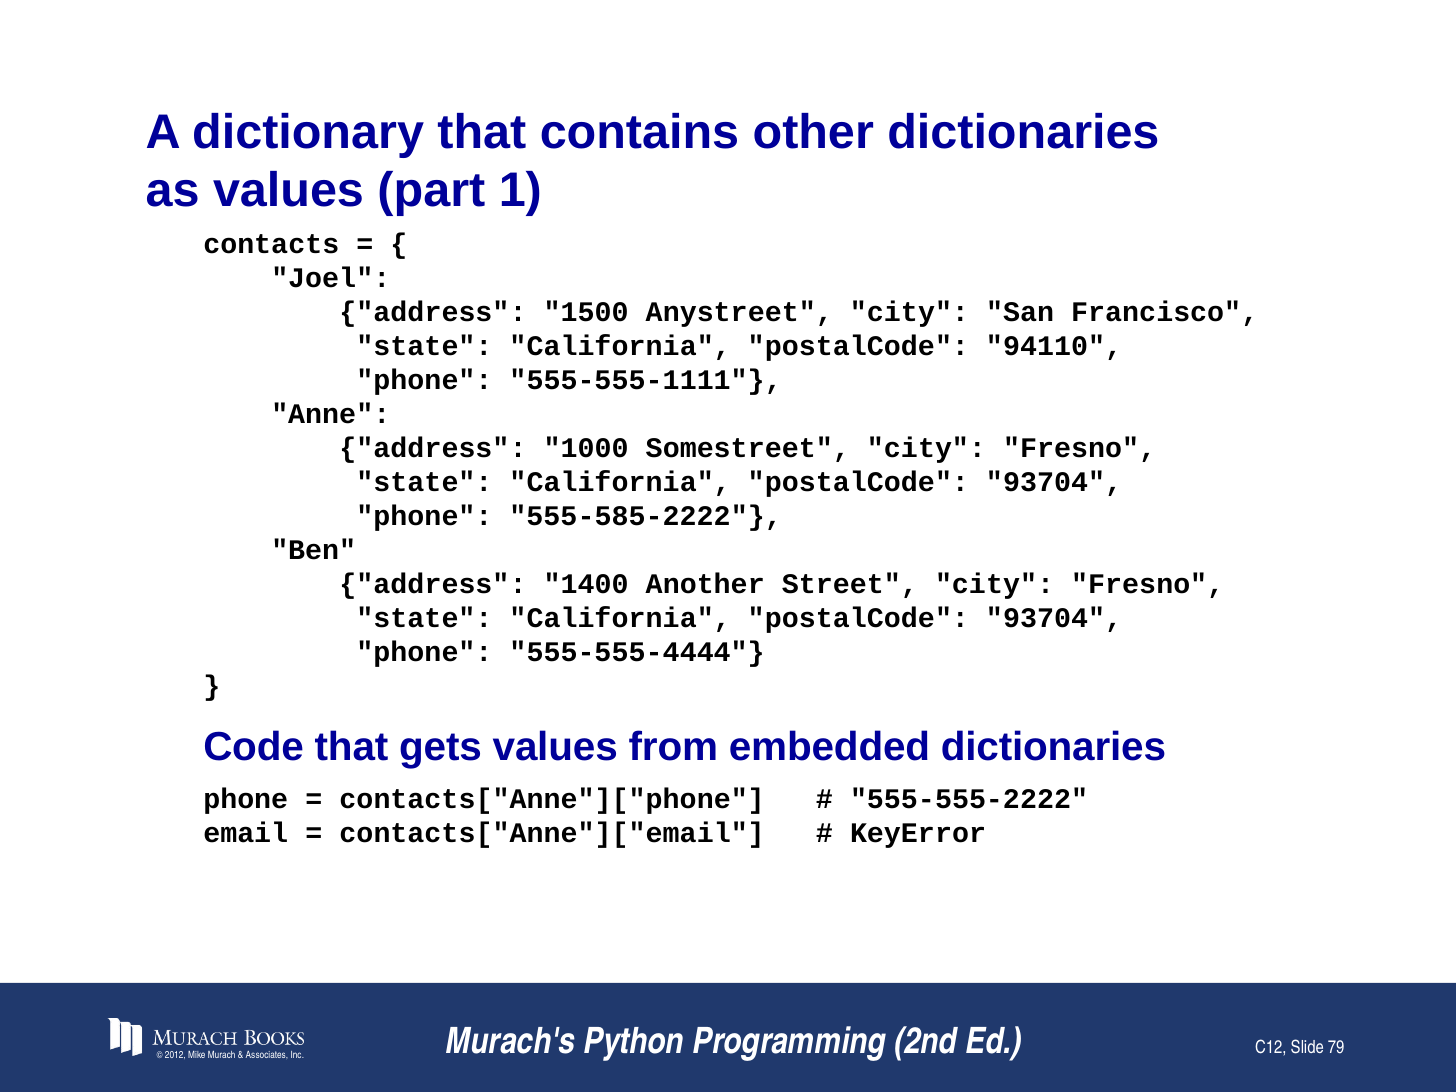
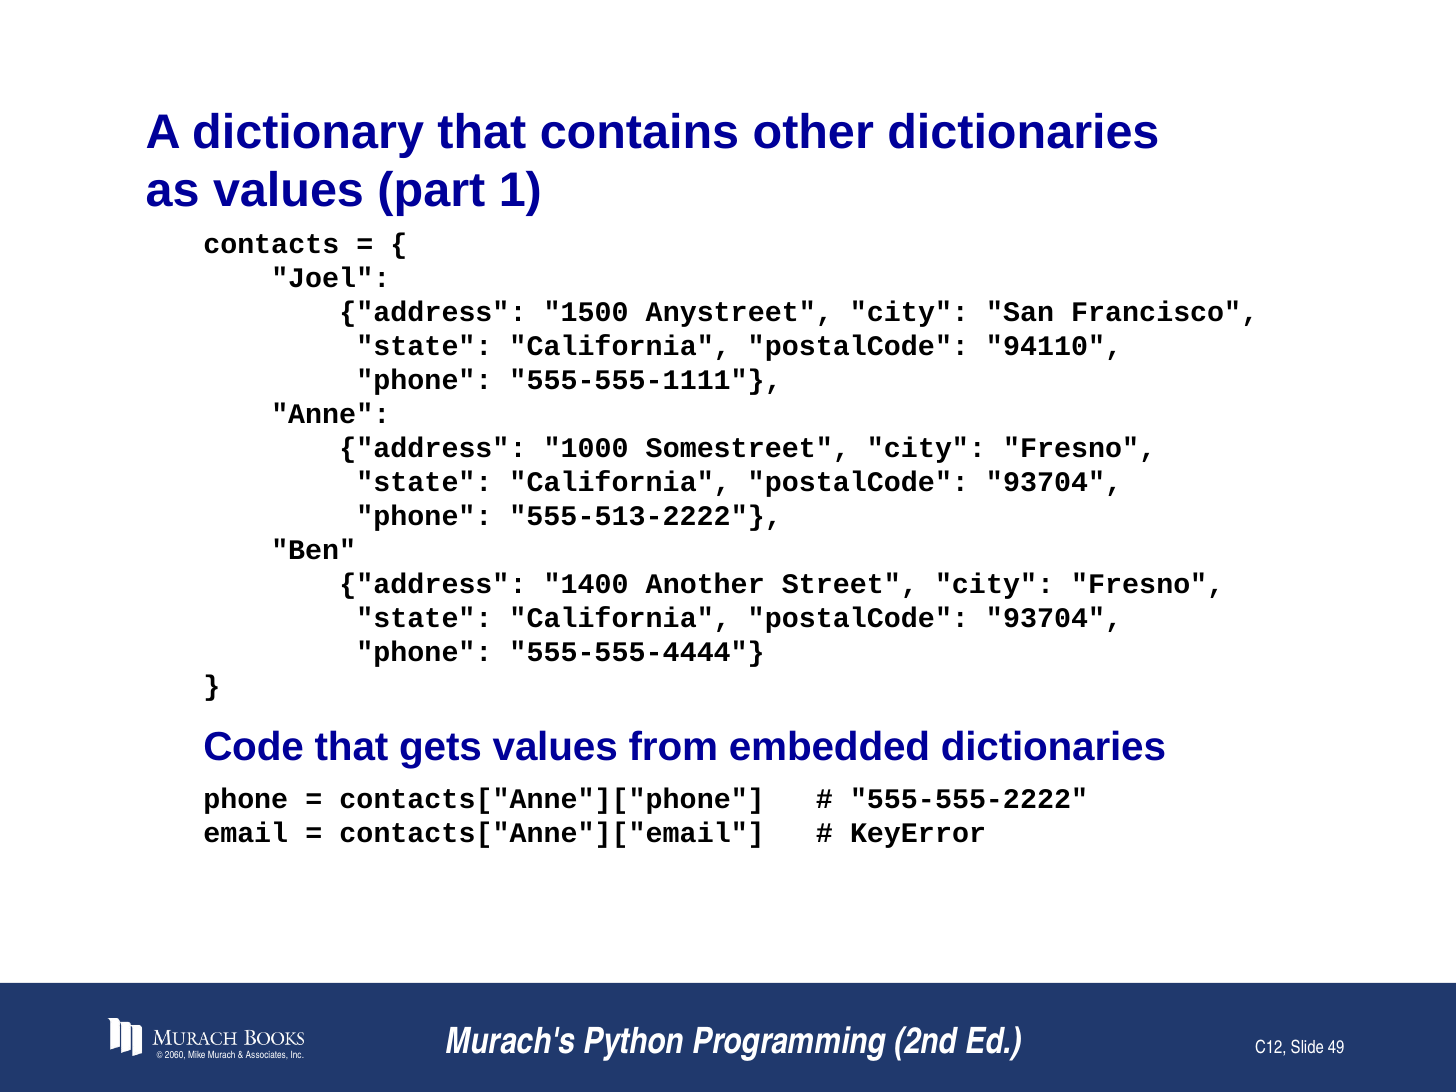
555-585-2222: 555-585-2222 -> 555-513-2222 (646, 517)
2012: 2012 -> 2060 (175, 1055)
79: 79 -> 49 (1336, 1048)
